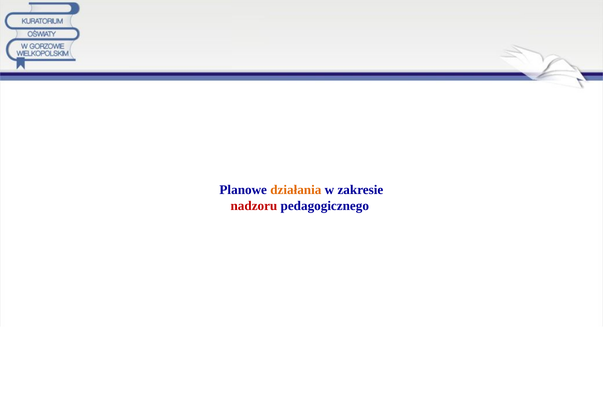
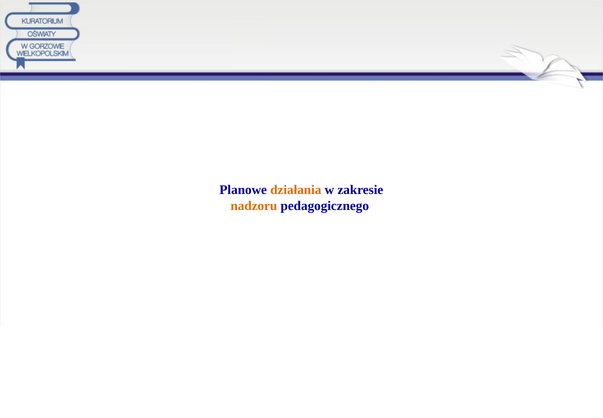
nadzoru colour: red -> orange (254, 206)
